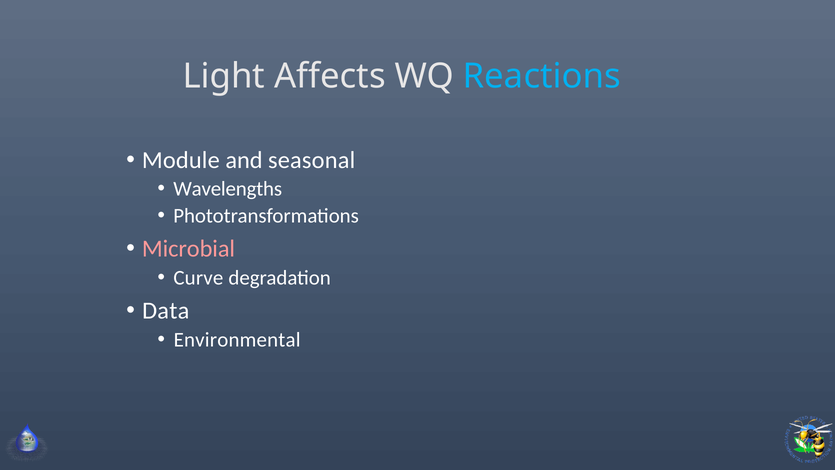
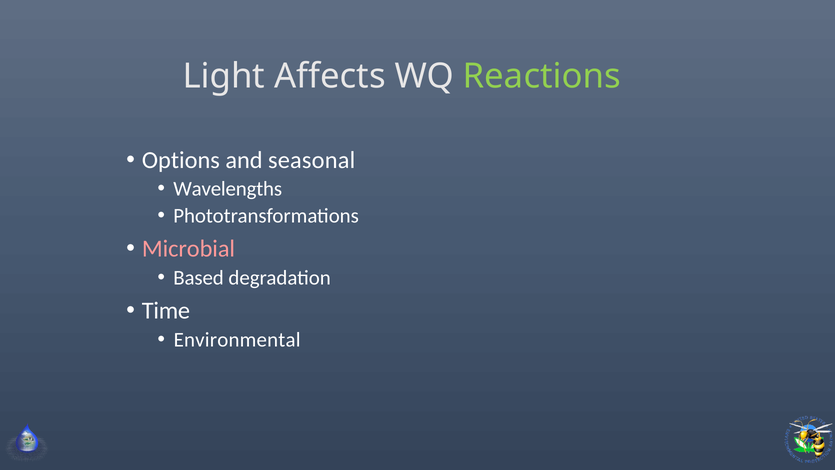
Reactions colour: light blue -> light green (542, 76)
Module: Module -> Options (181, 160)
Curve: Curve -> Based (199, 278)
Data: Data -> Time (166, 311)
